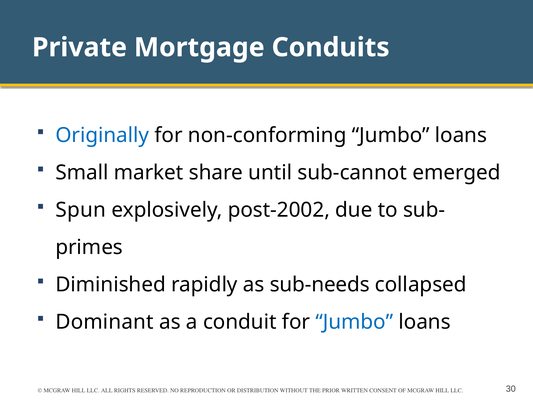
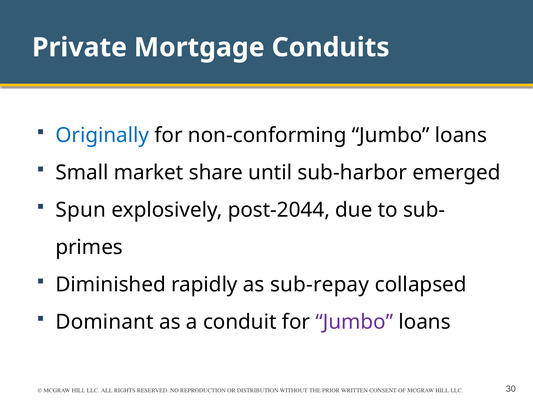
sub-cannot: sub-cannot -> sub-harbor (352, 172)
post-2002: post-2002 -> post-2044 (279, 210)
sub-needs: sub-needs -> sub-repay (320, 284)
Jumbo colour: blue -> purple (354, 322)
